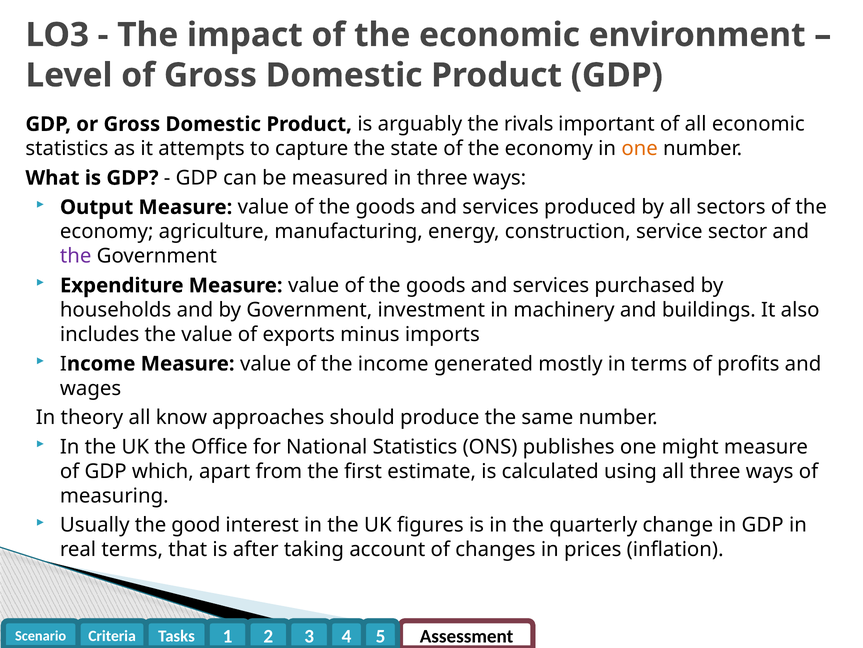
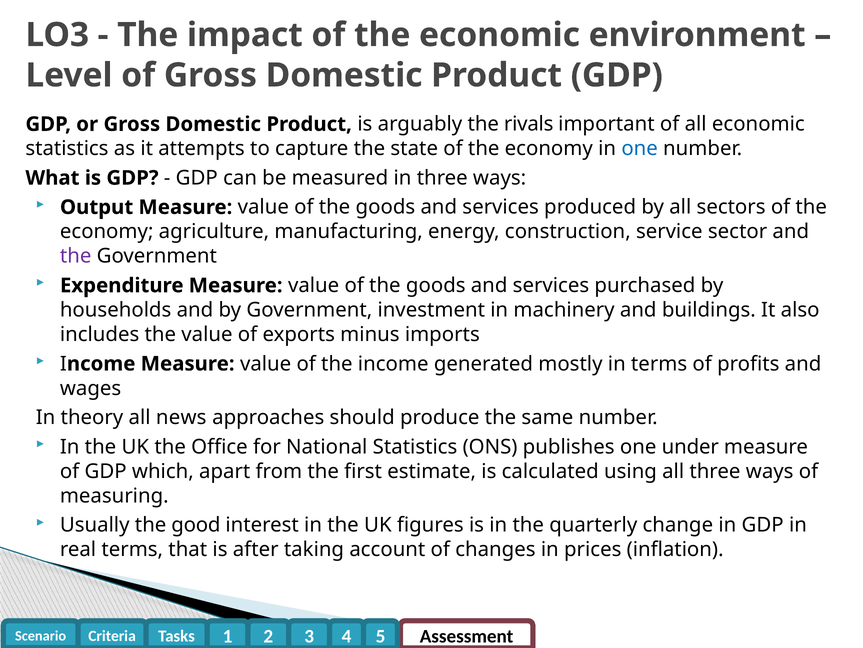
one colour: orange -> blue (640, 149)
know: know -> news (181, 417)
might: might -> under (690, 446)
